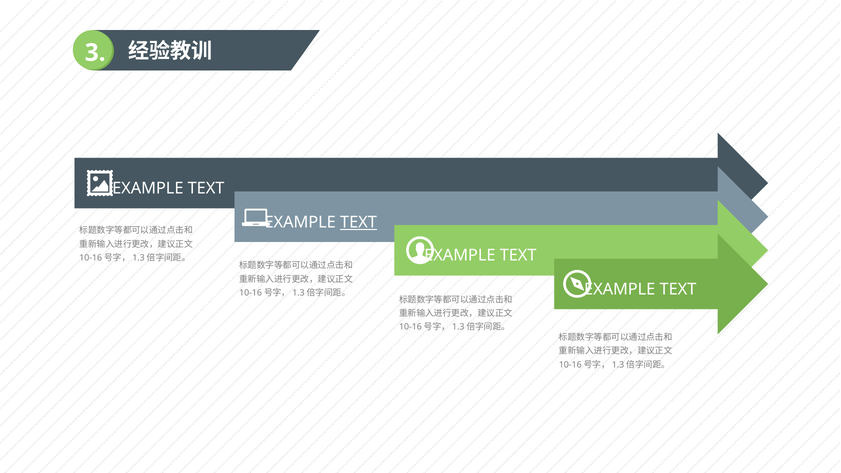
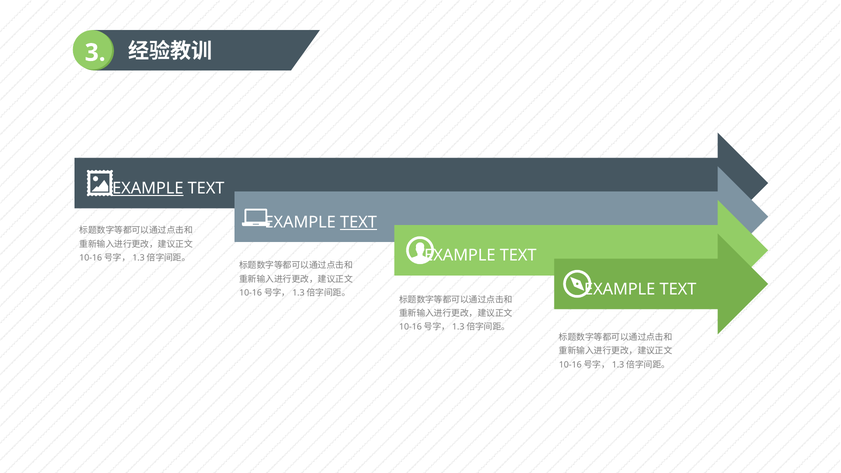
EXAMPLE underline: none -> present (148, 188)
